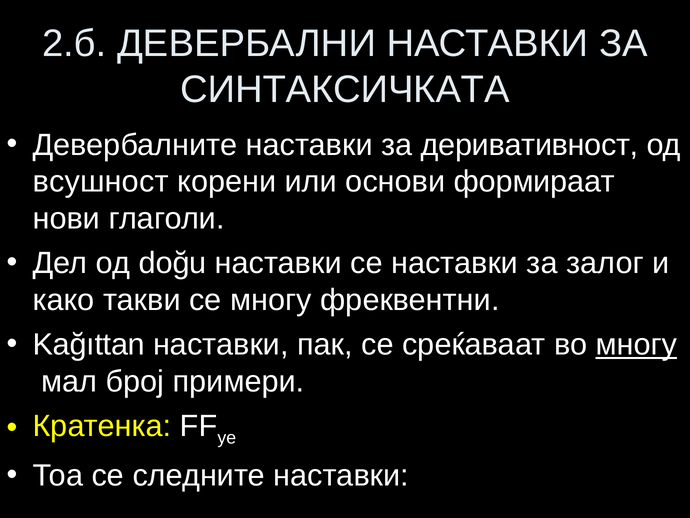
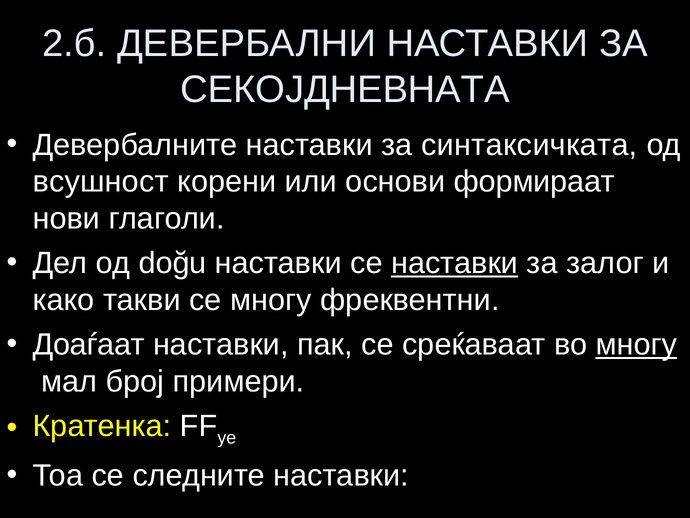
СИНТАКСИЧКАТА: СИНТАКСИЧКАТА -> СЕКОЈДНЕВНАТА (345, 89)
деривативност: деривативност -> синтаксичката (529, 145)
наставки underline: none -> present (455, 263)
Kağıttan: Kağıttan -> Доаѓаат (89, 344)
